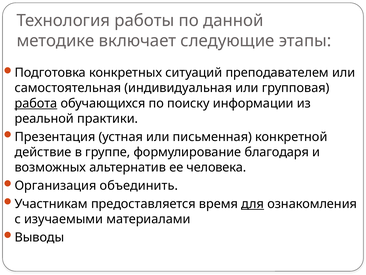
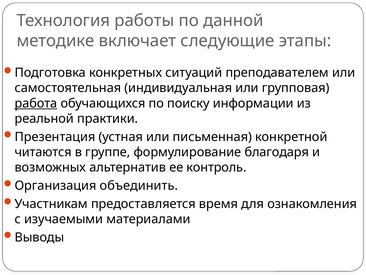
действие: действие -> читаются (43, 152)
человека: человека -> контроль (216, 167)
для underline: present -> none (253, 203)
